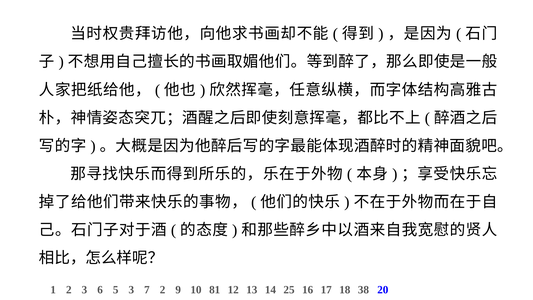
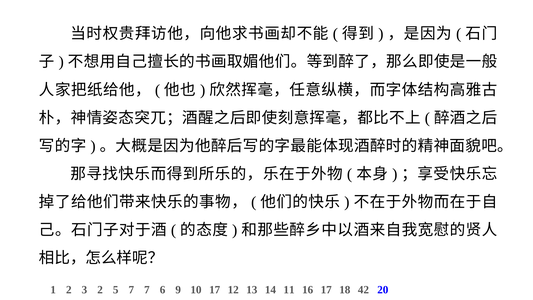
3 6: 6 -> 2 (100, 290)
5 3: 3 -> 7 (131, 290)
7 2: 2 -> 6 (163, 290)
10 81: 81 -> 17 (215, 290)
25: 25 -> 11 (289, 290)
38: 38 -> 42 (363, 290)
